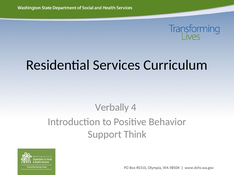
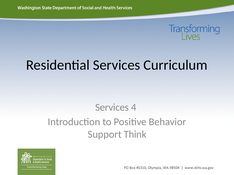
Verbally: Verbally -> Services (112, 108)
